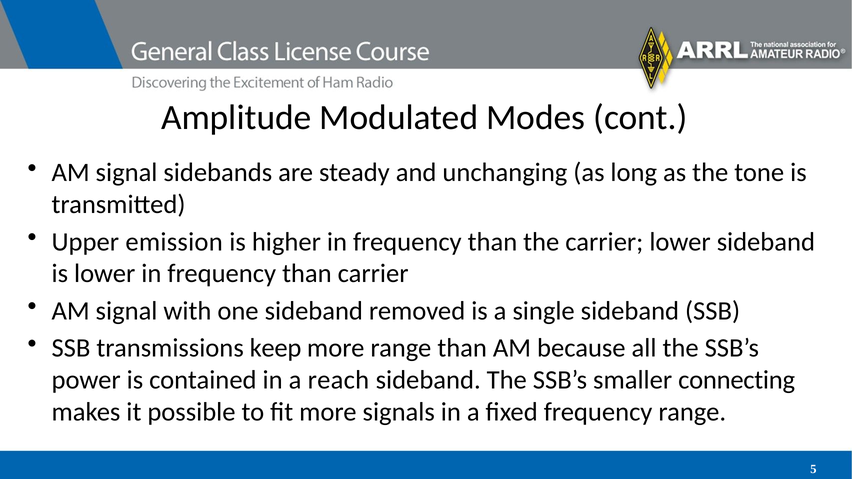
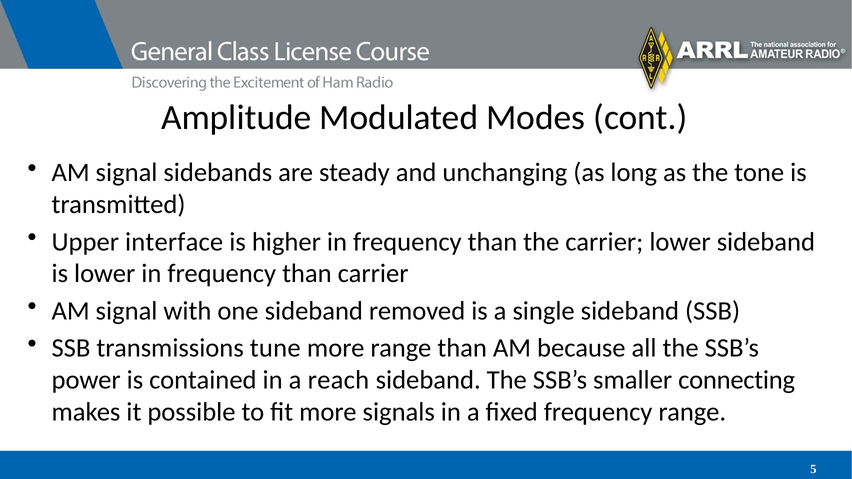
emission: emission -> interface (174, 242)
keep: keep -> tune (275, 348)
